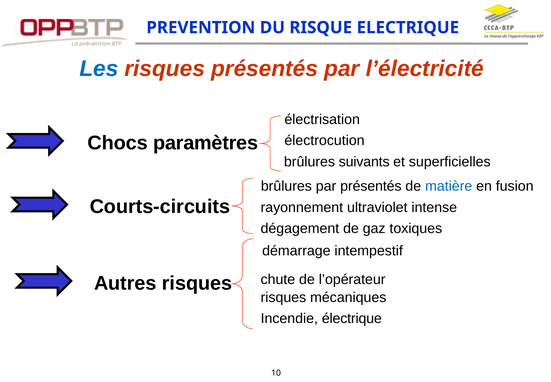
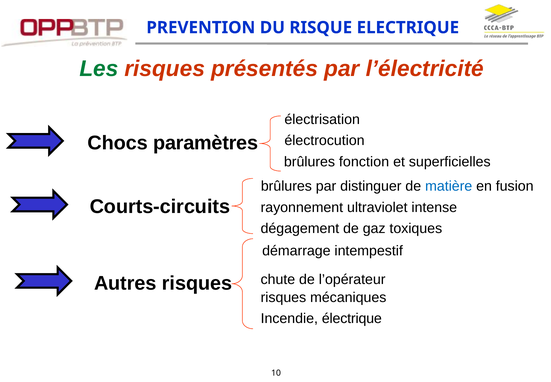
Les colour: blue -> green (99, 69)
suivants: suivants -> fonction (364, 162)
par présentés: présentés -> distinguer (371, 186)
